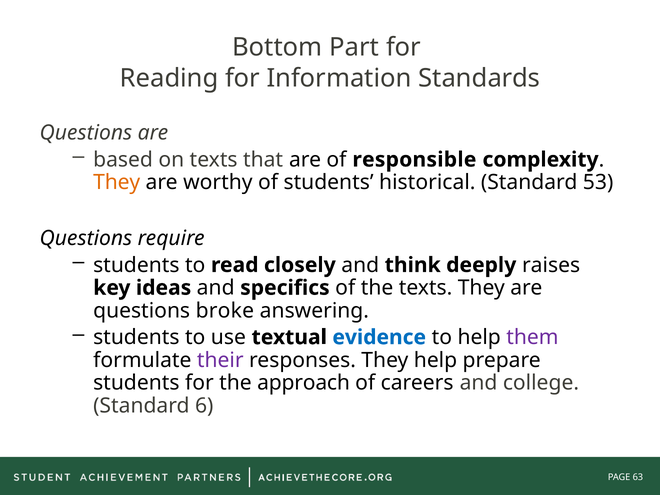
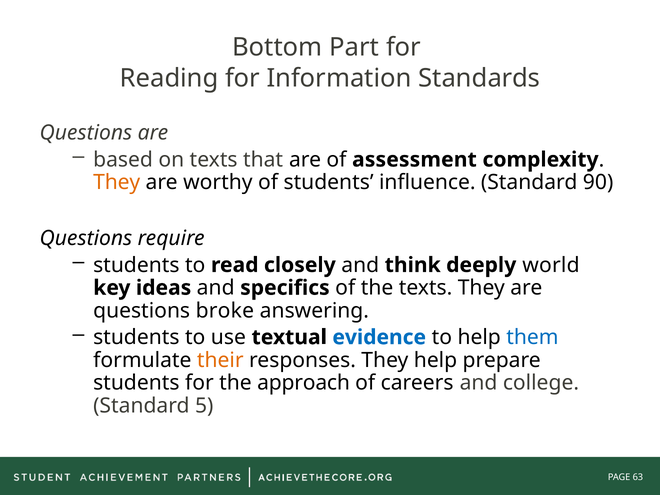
responsible: responsible -> assessment (414, 160)
historical: historical -> influence (427, 182)
53: 53 -> 90 (598, 182)
raises: raises -> world (551, 265)
them colour: purple -> blue (532, 337)
their colour: purple -> orange (220, 360)
6: 6 -> 5 (204, 406)
